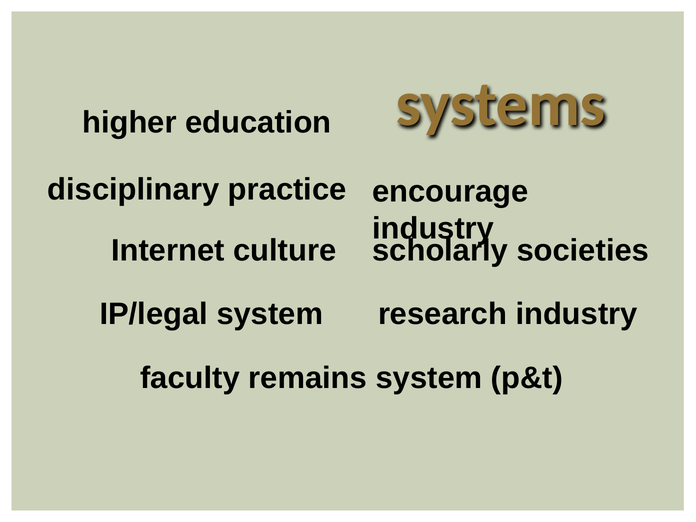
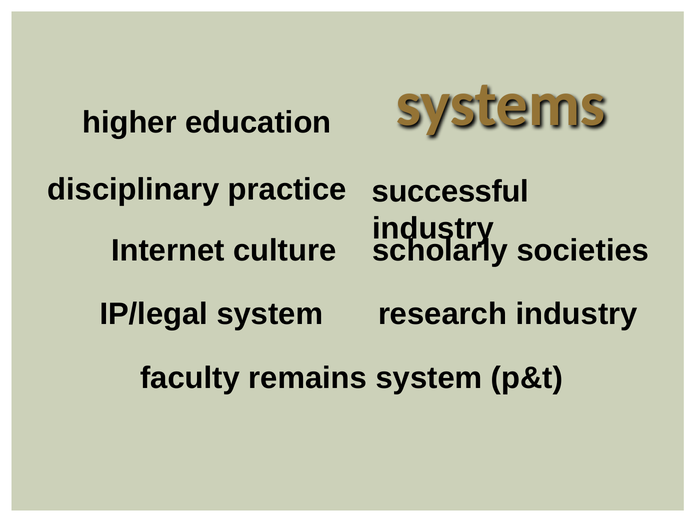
encourage: encourage -> successful (450, 191)
